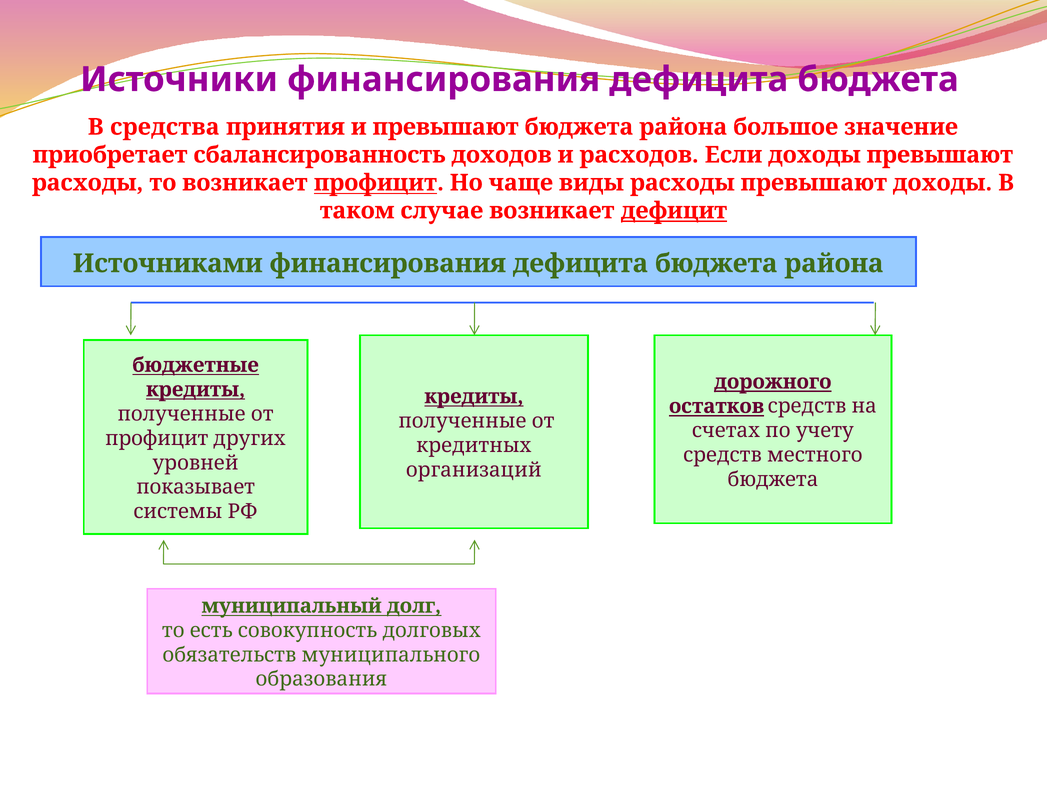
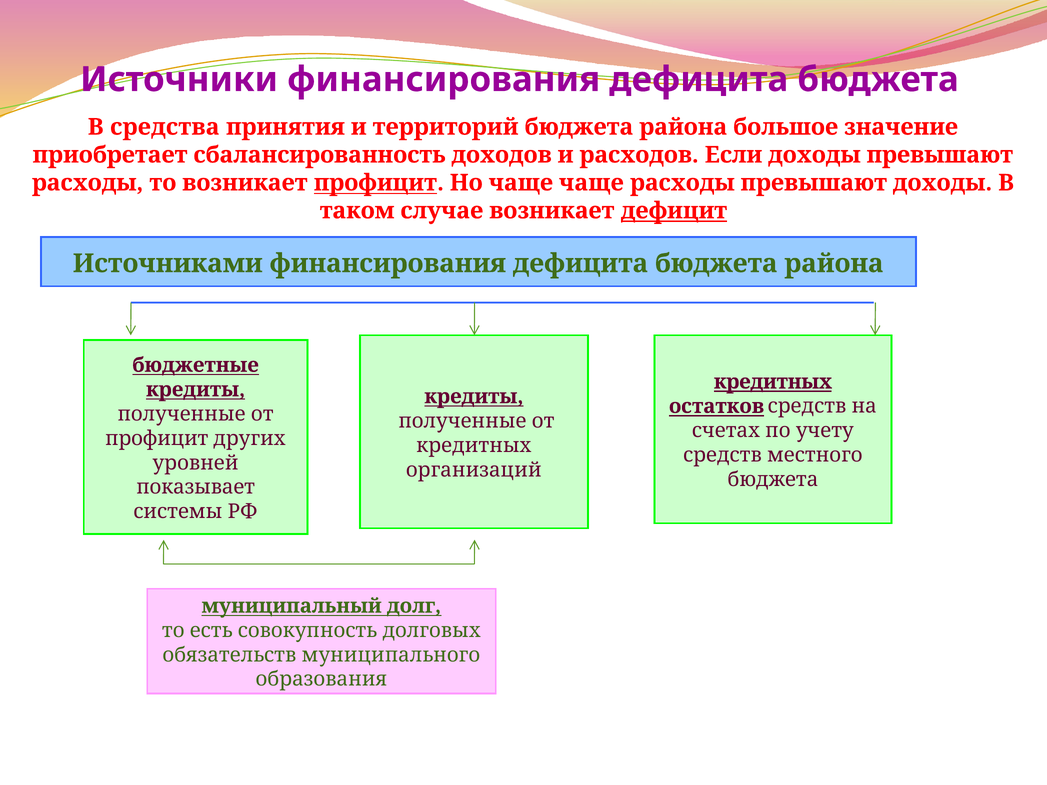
и превышают: превышают -> территорий (446, 127)
чаще виды: виды -> чаще (591, 183)
дорожного: дорожного -> кредитных (773, 382)
